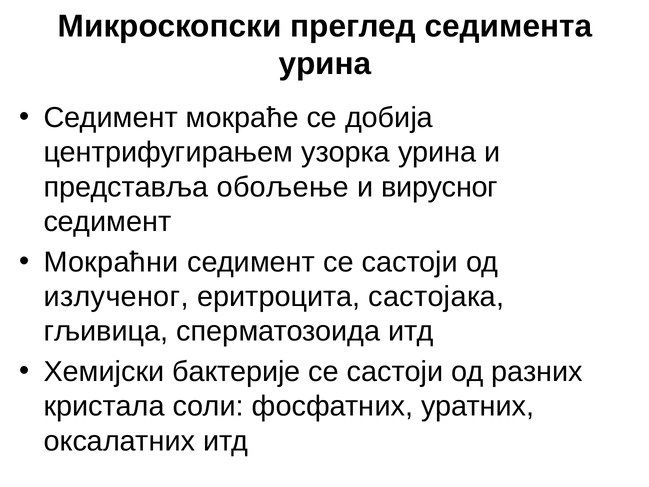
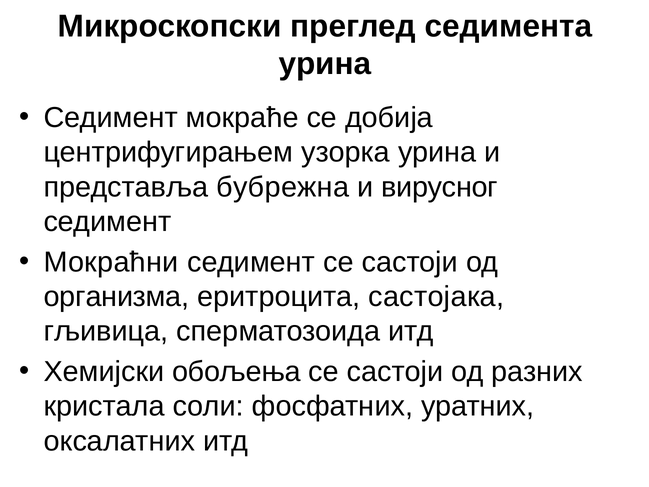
обољење: обољење -> бубрежна (283, 187)
излученог: излученог -> организма (116, 297)
бактерије: бактерије -> обољења (236, 372)
